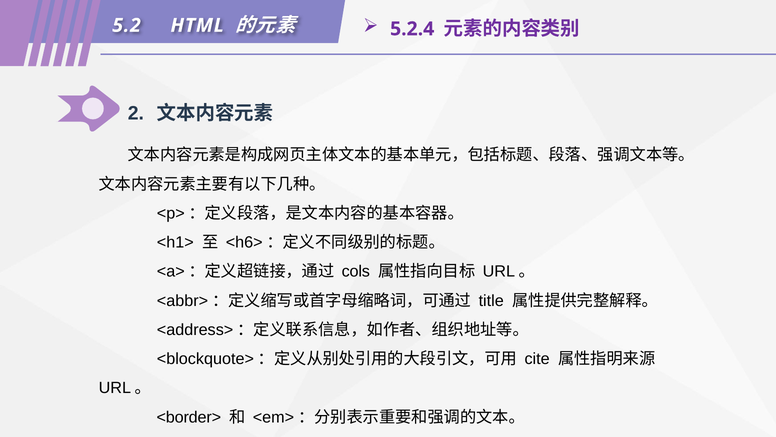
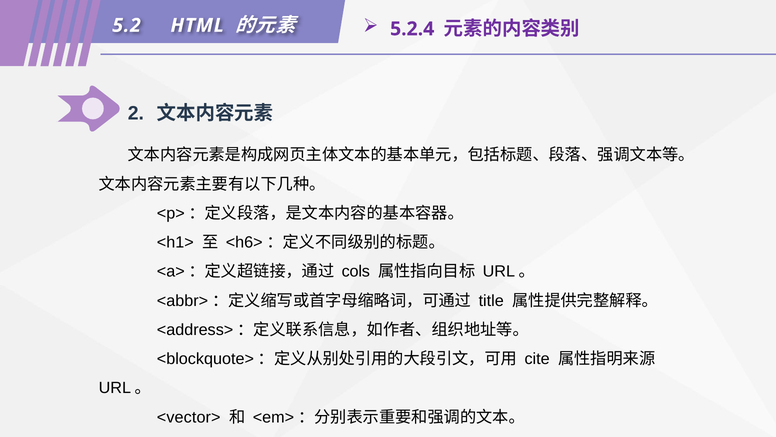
<border>: <border> -> <vector> (189, 417)
